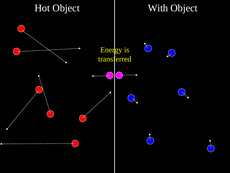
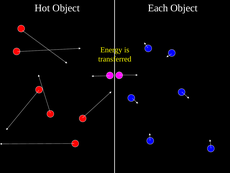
With: With -> Each (158, 8)
